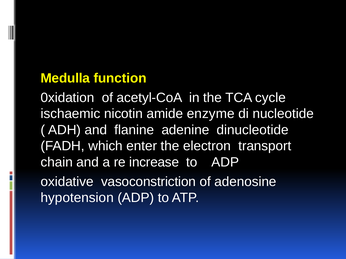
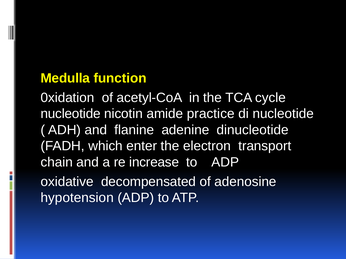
ischaemic: ischaemic -> nucleotide (71, 114)
enzyme: enzyme -> practice (211, 114)
vasoconstriction: vasoconstriction -> decompensated (148, 182)
